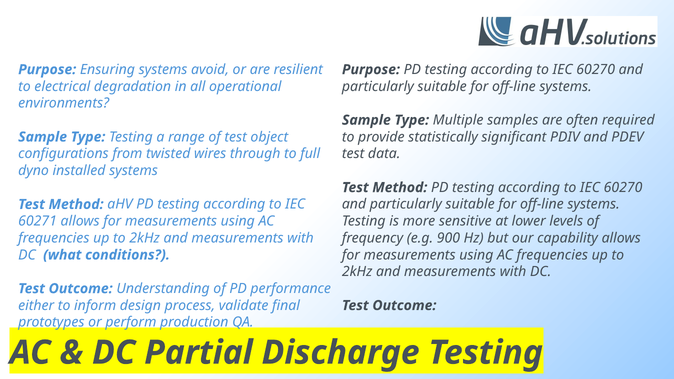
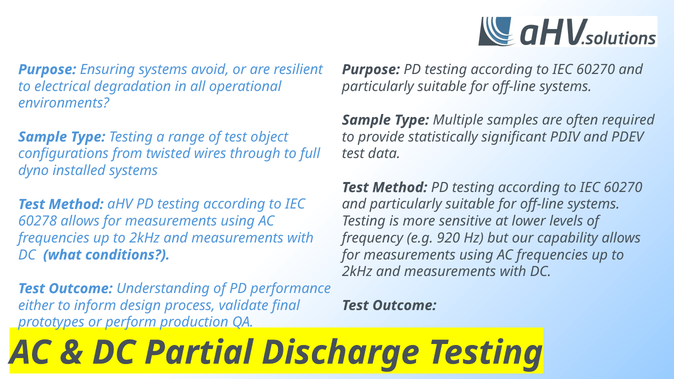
60271: 60271 -> 60278 (38, 221)
900: 900 -> 920 (448, 238)
